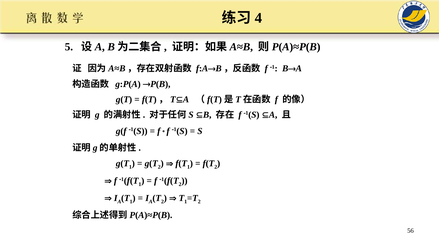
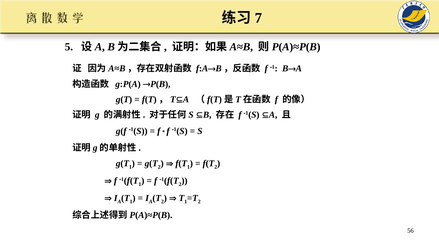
4: 4 -> 7 (258, 18)
